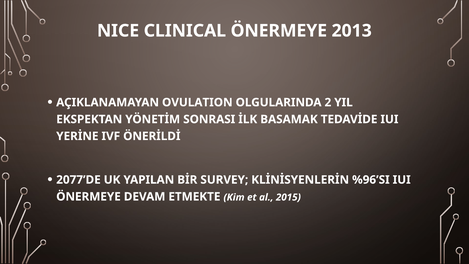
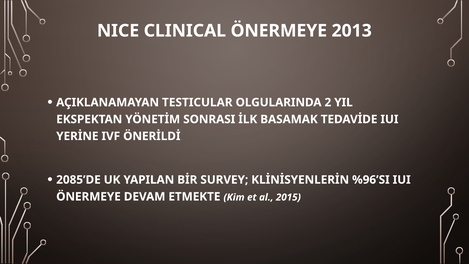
OVULATION: OVULATION -> TESTICULAR (197, 102)
2077’DE: 2077’DE -> 2085’DE (78, 180)
